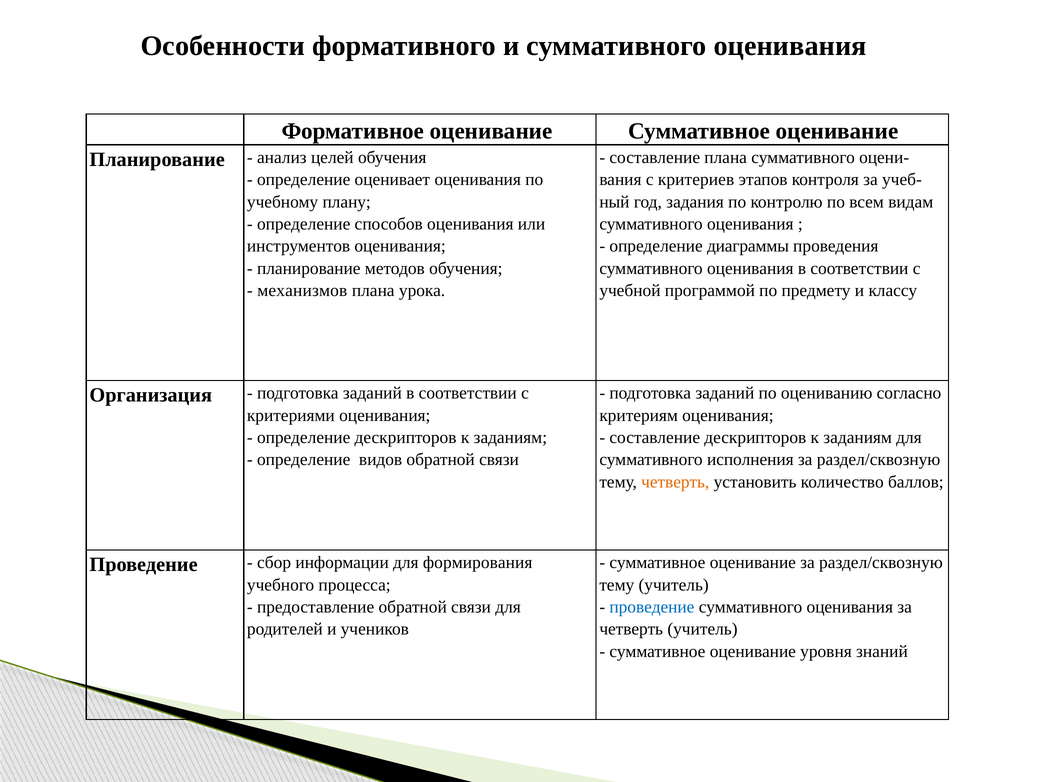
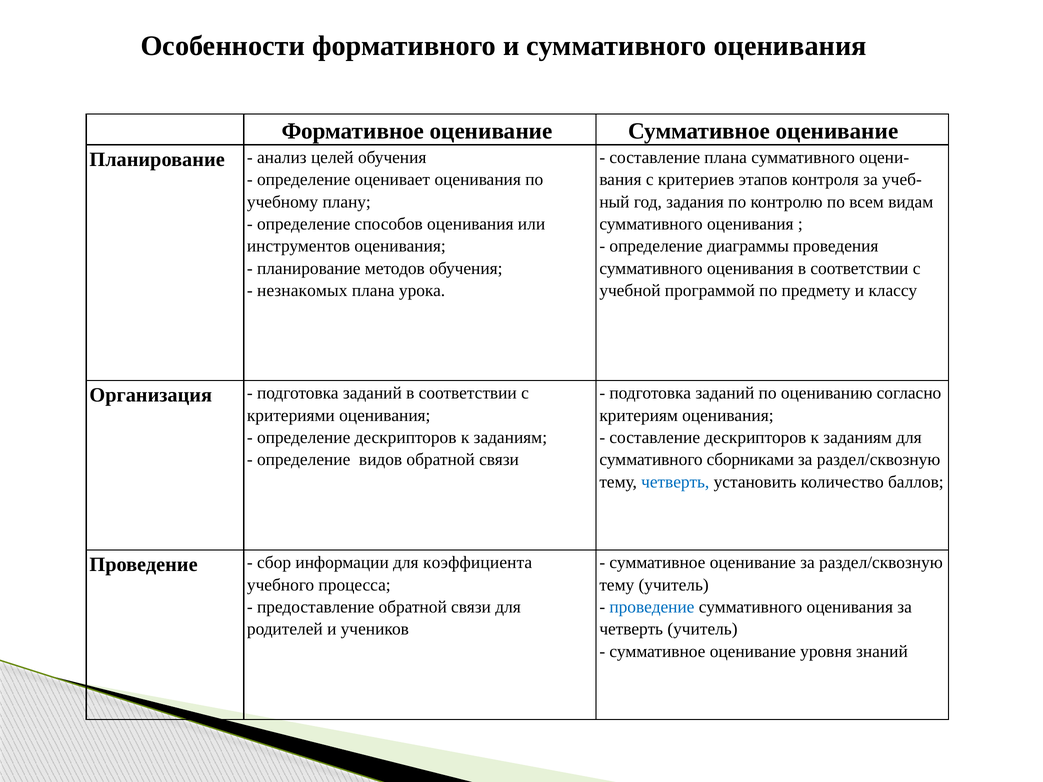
механизмов: механизмов -> незнакомых (302, 291)
исполнения: исполнения -> сборниками (750, 460)
четверть colour: orange -> blue (675, 482)
формирования: формирования -> коэффициента (478, 563)
